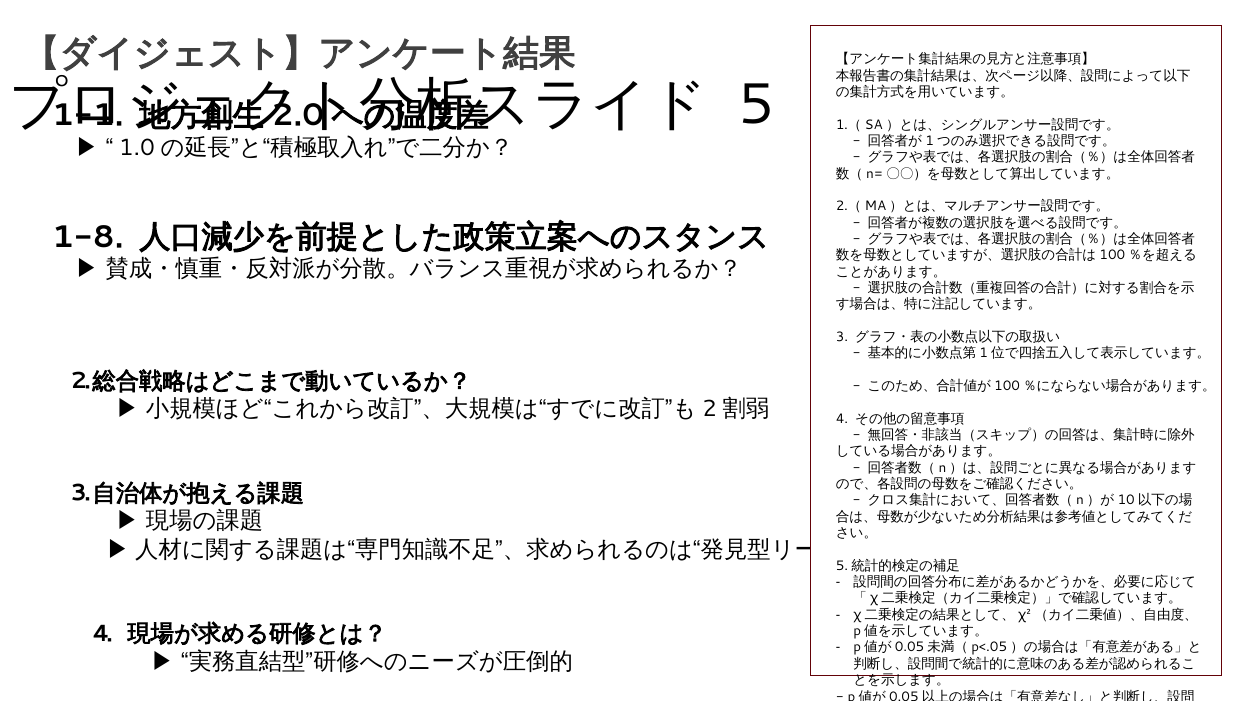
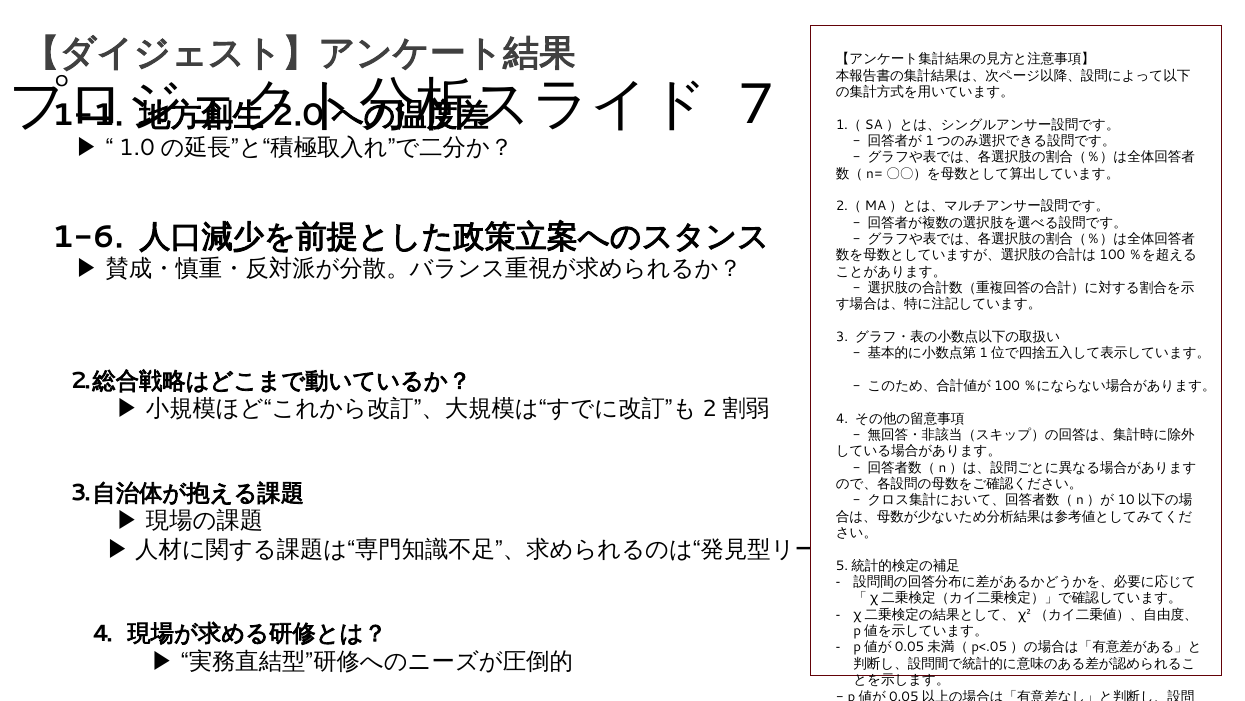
5: 5 -> 7 (757, 105)
1-8: 1-8 -> 1-6 (88, 237)
